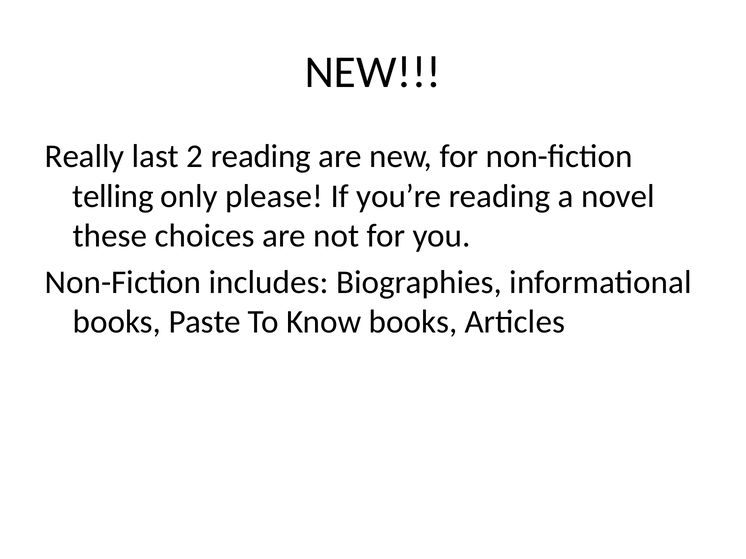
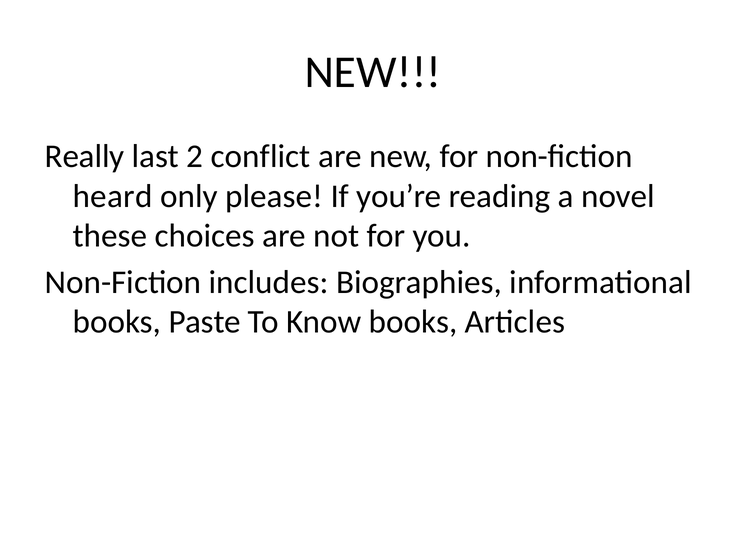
2 reading: reading -> conflict (261, 156)
telling: telling -> heard (113, 196)
